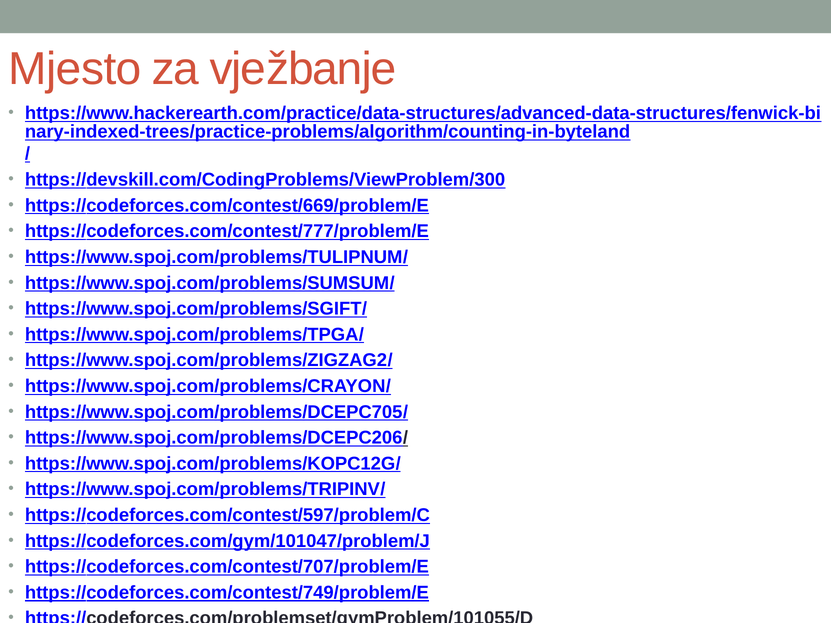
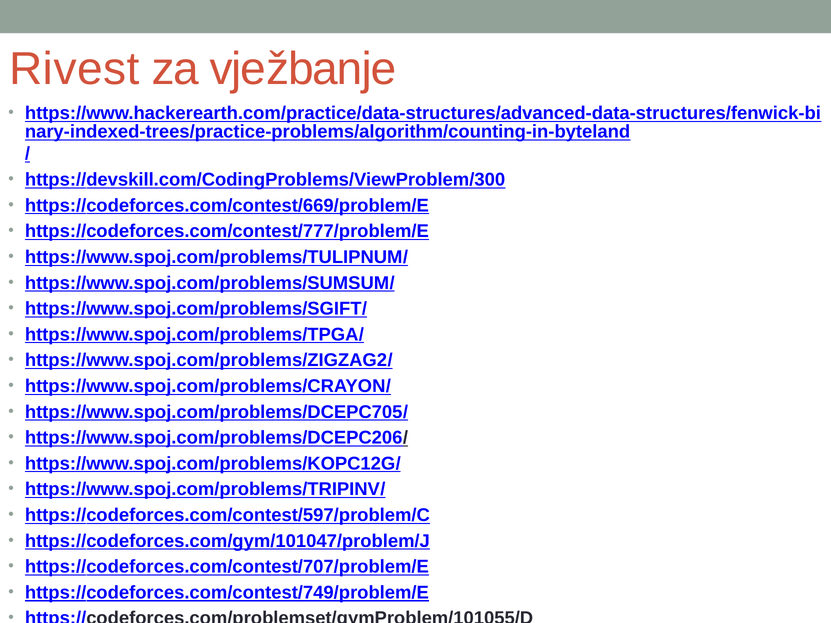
Mjesto: Mjesto -> Rivest (74, 69)
